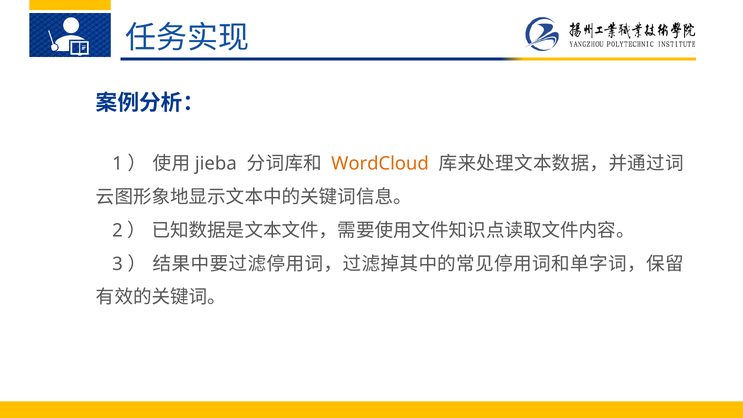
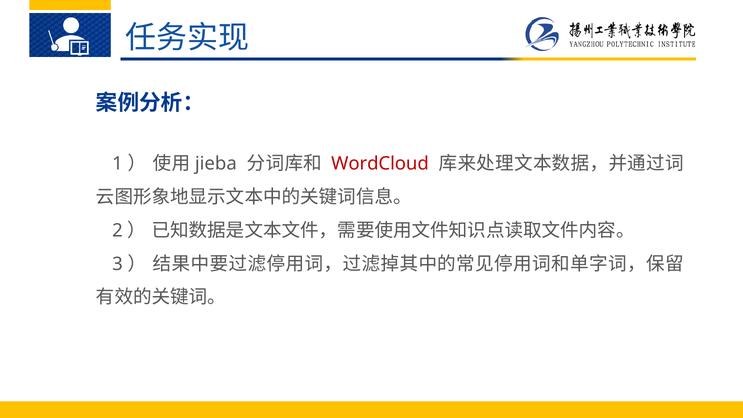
WordCloud colour: orange -> red (380, 164)
